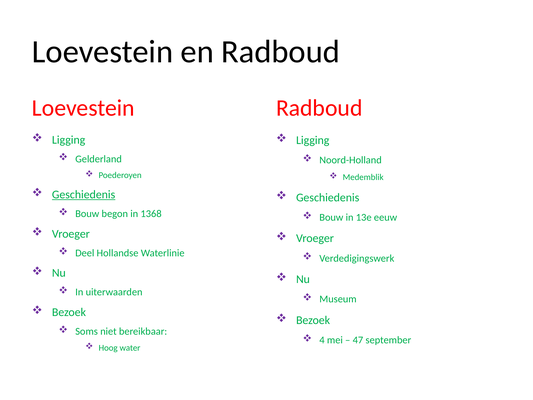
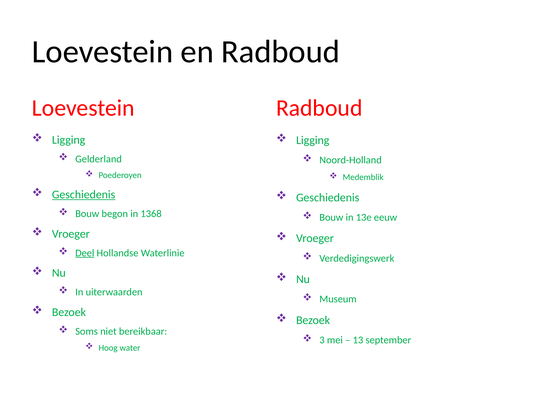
Deel underline: none -> present (85, 253)
4: 4 -> 3 (322, 340)
47: 47 -> 13 (358, 340)
